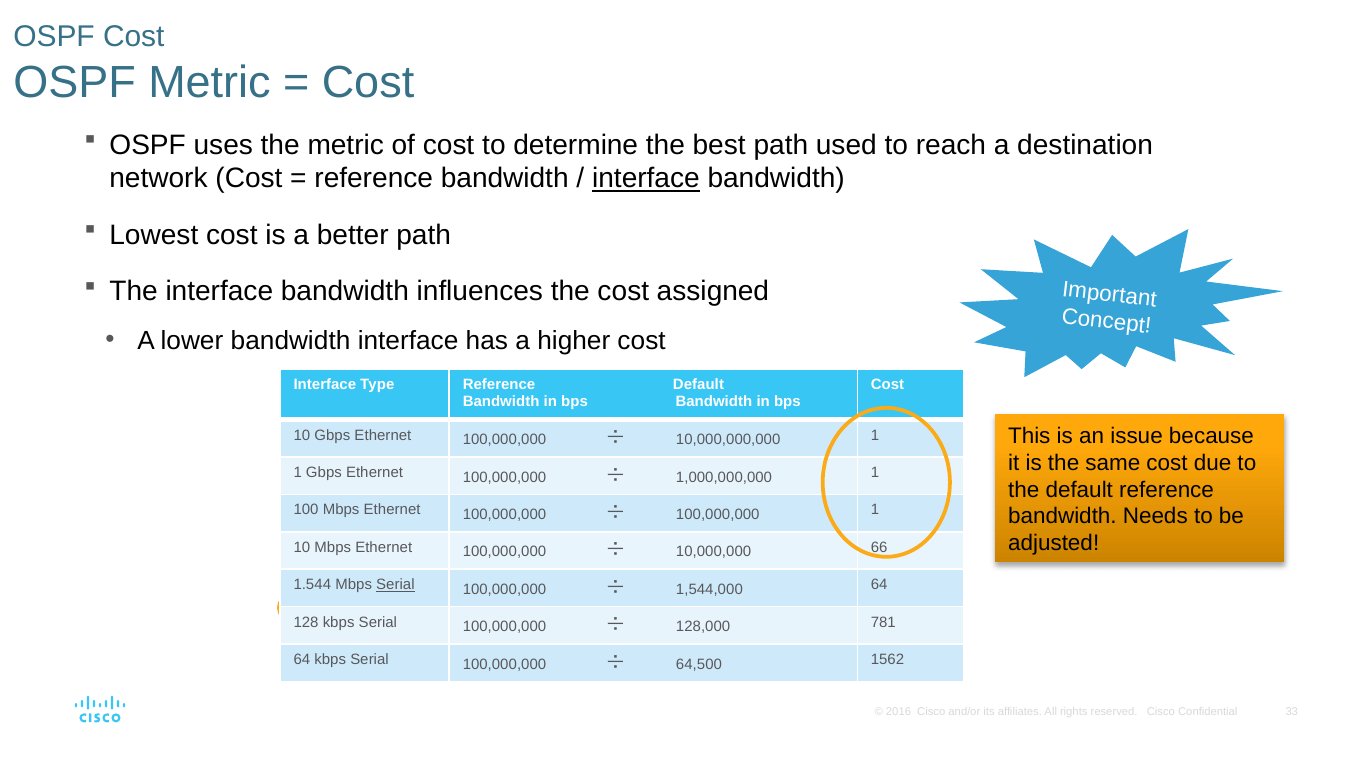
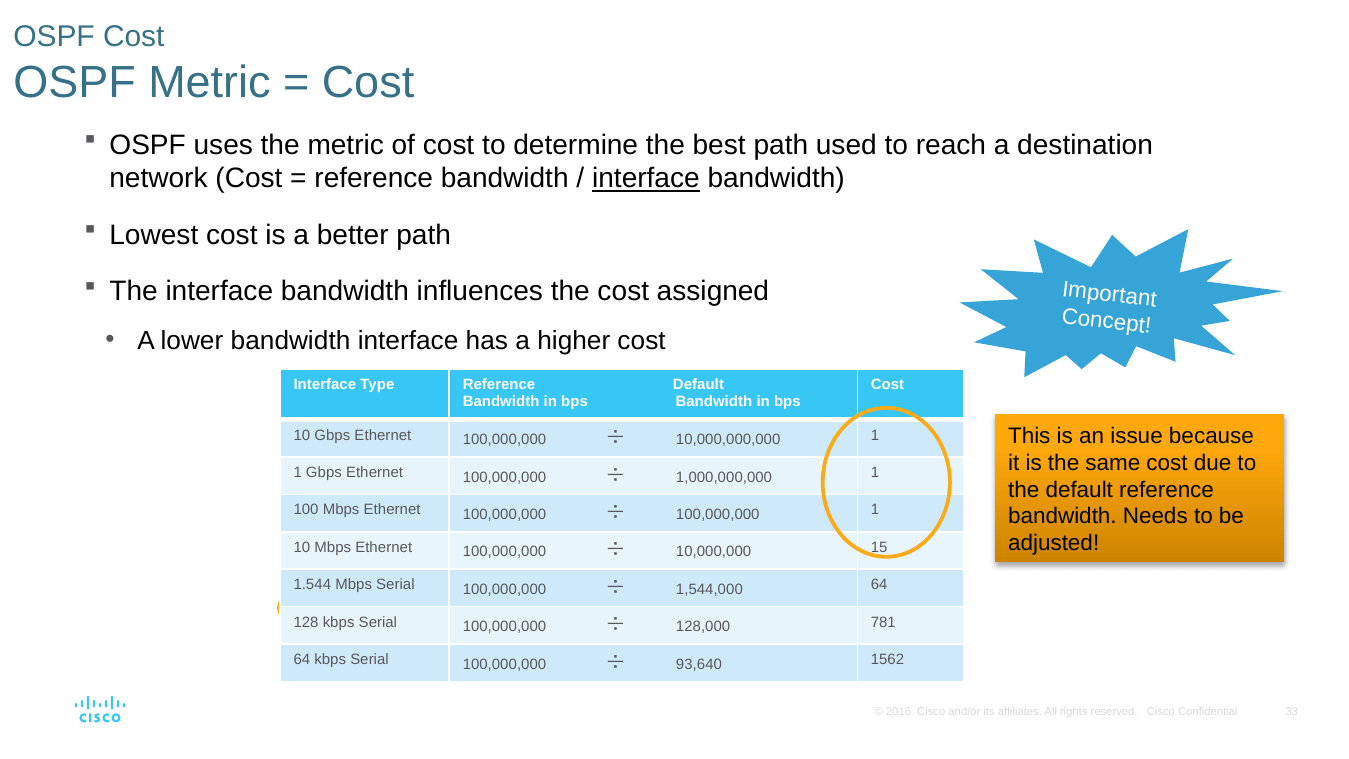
66: 66 -> 15 (879, 547)
Serial underline: present -> none (395, 585)
64,500: 64,500 -> 93,640 (699, 664)
